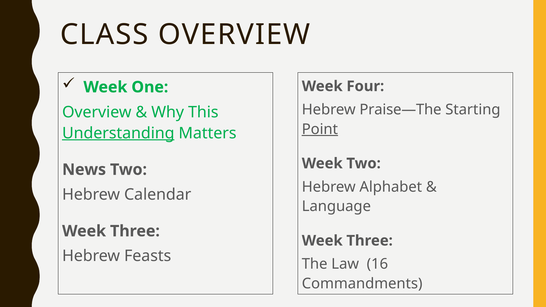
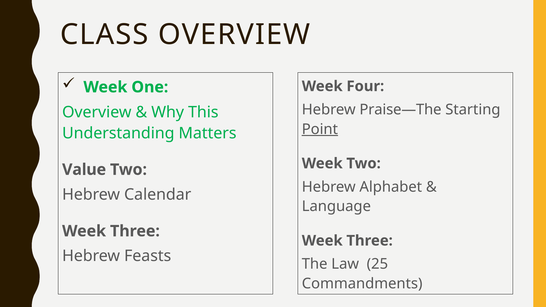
Understanding underline: present -> none (118, 133)
News: News -> Value (84, 170)
16: 16 -> 25 (377, 264)
